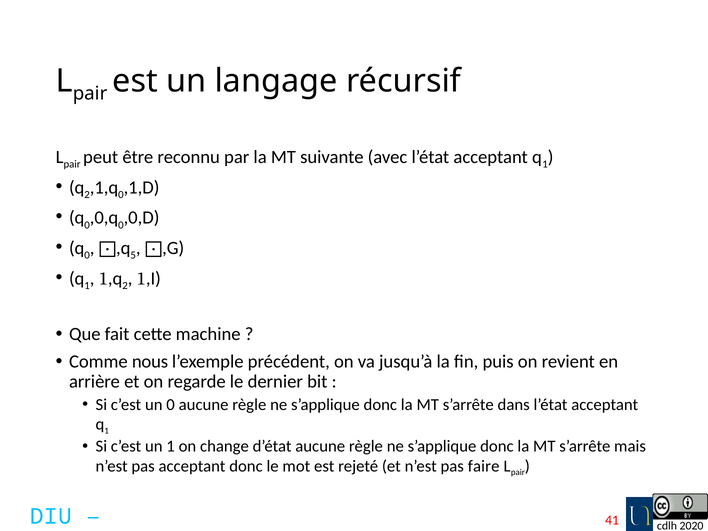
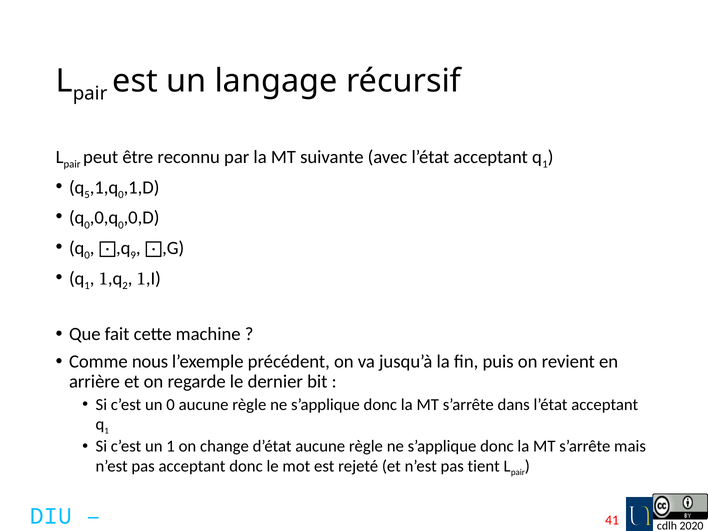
2: 2 -> 5 (87, 195)
5: 5 -> 9 (133, 255)
faire: faire -> tient (484, 466)
